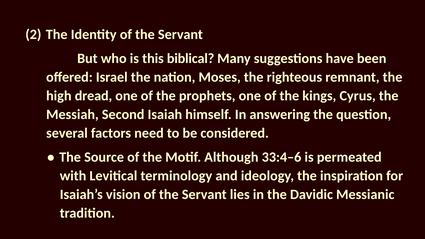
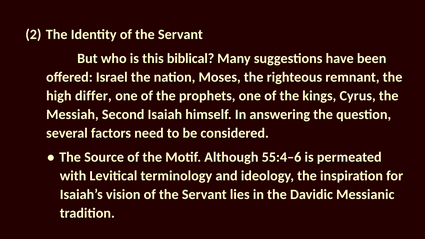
dread: dread -> differ (93, 96)
33:4–6: 33:4–6 -> 55:4–6 (282, 157)
